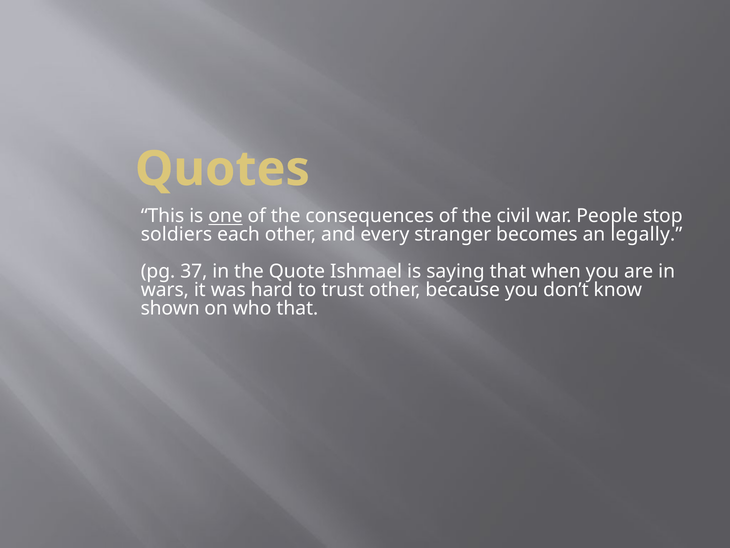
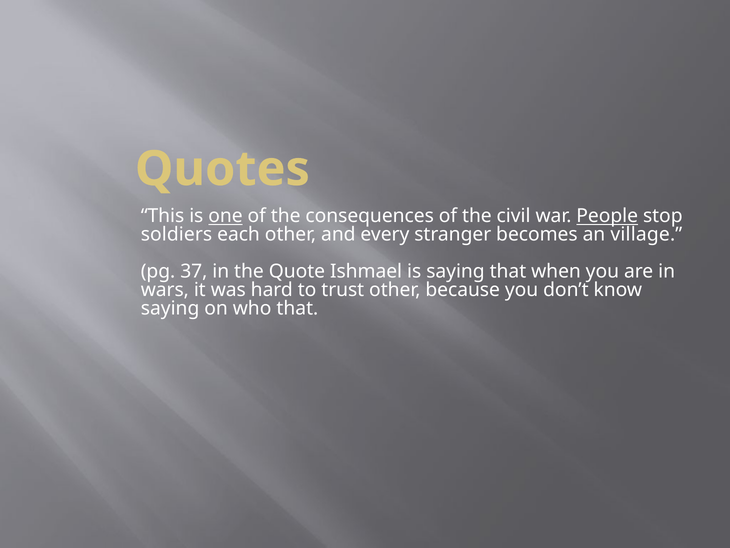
People underline: none -> present (607, 216)
legally: legally -> village (646, 234)
shown: shown -> saying (170, 308)
